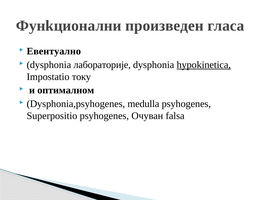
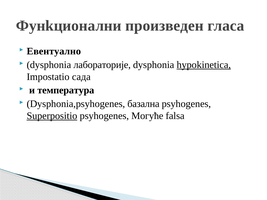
току: току -> сада (81, 77)
оптималном: оптималном -> температура (66, 90)
medulla: medulla -> базална (143, 104)
Superpositio underline: none -> present (52, 116)
Очуван: Очуван -> Могуће (147, 116)
